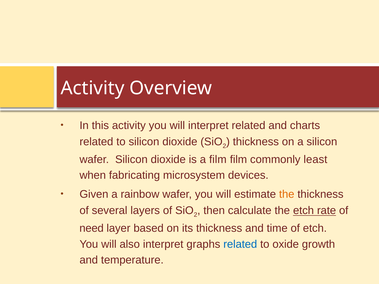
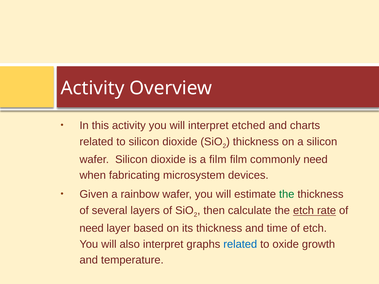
interpret related: related -> etched (248, 126)
commonly least: least -> need (316, 160)
the colour: orange -> green (287, 195)
